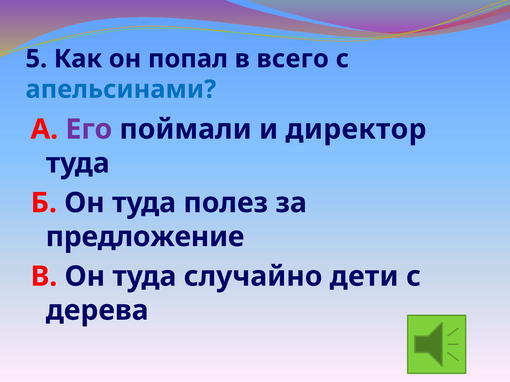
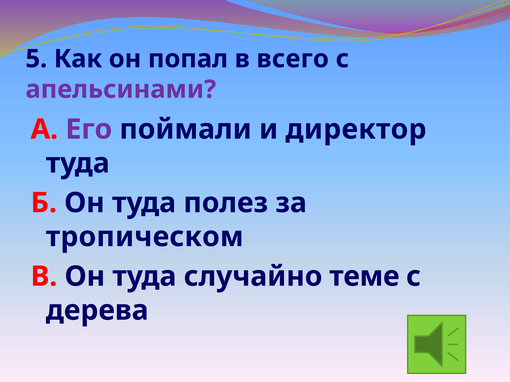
апельсинами colour: blue -> purple (121, 90)
предложение: предложение -> тропическом (145, 237)
дети: дети -> теме (364, 277)
